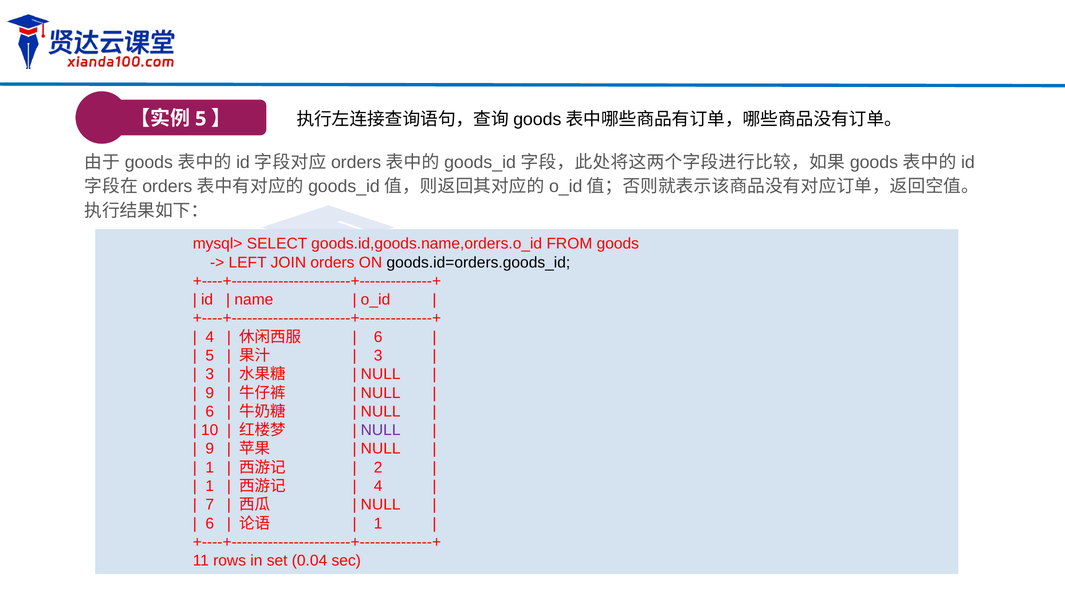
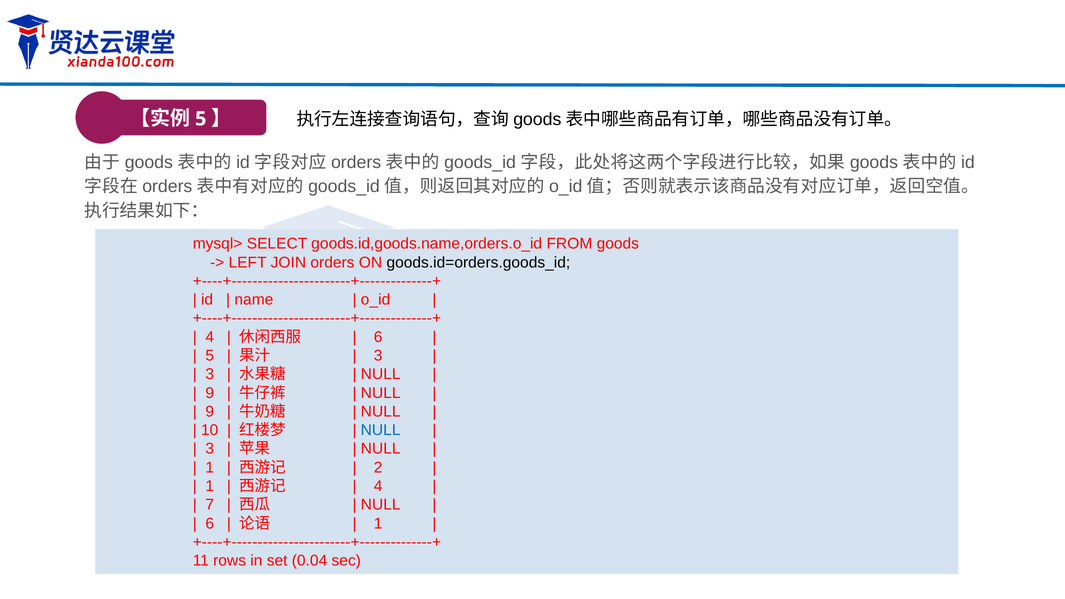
6: 6 -> 9 (210, 412)
NULL colour: purple -> blue (381, 430)
9: 9 -> 3 (210, 449)
